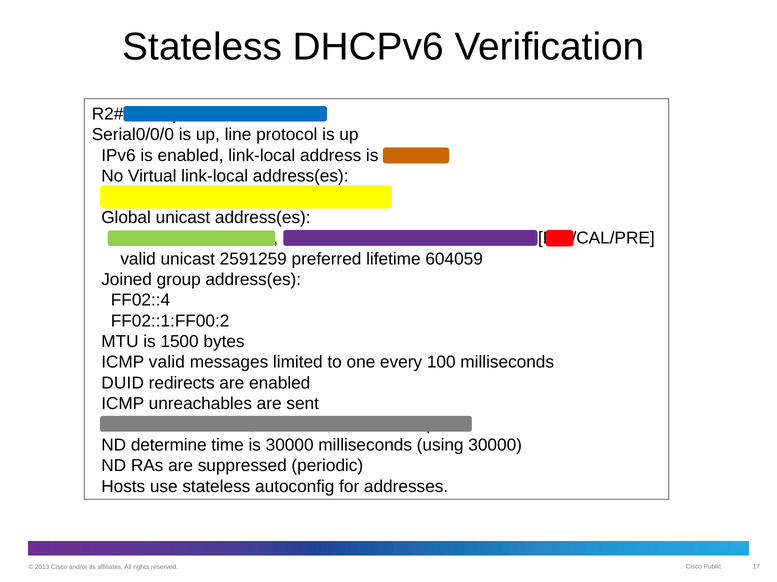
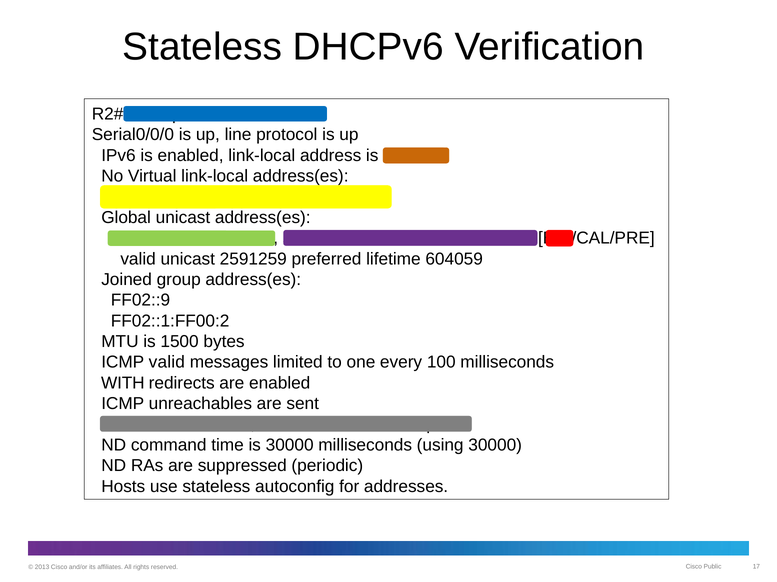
FF02::4: FF02::4 -> FF02::9 (141, 301)
DUID: DUID -> WITH (123, 383)
determine: determine -> command (169, 446)
